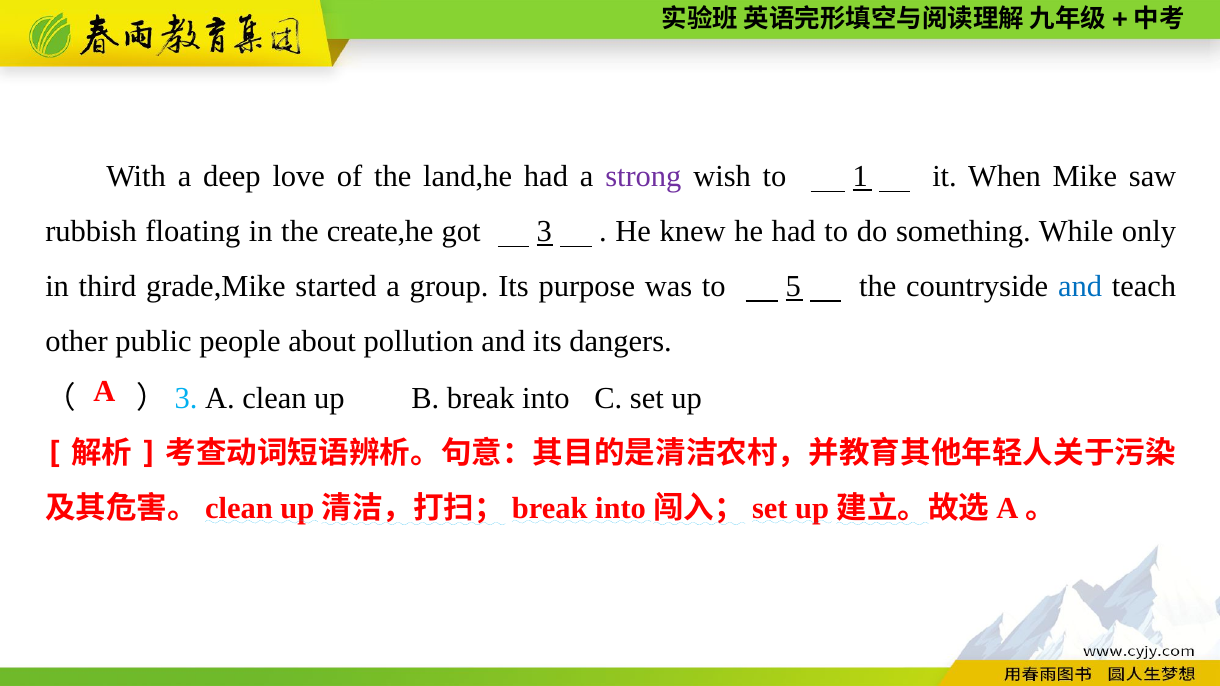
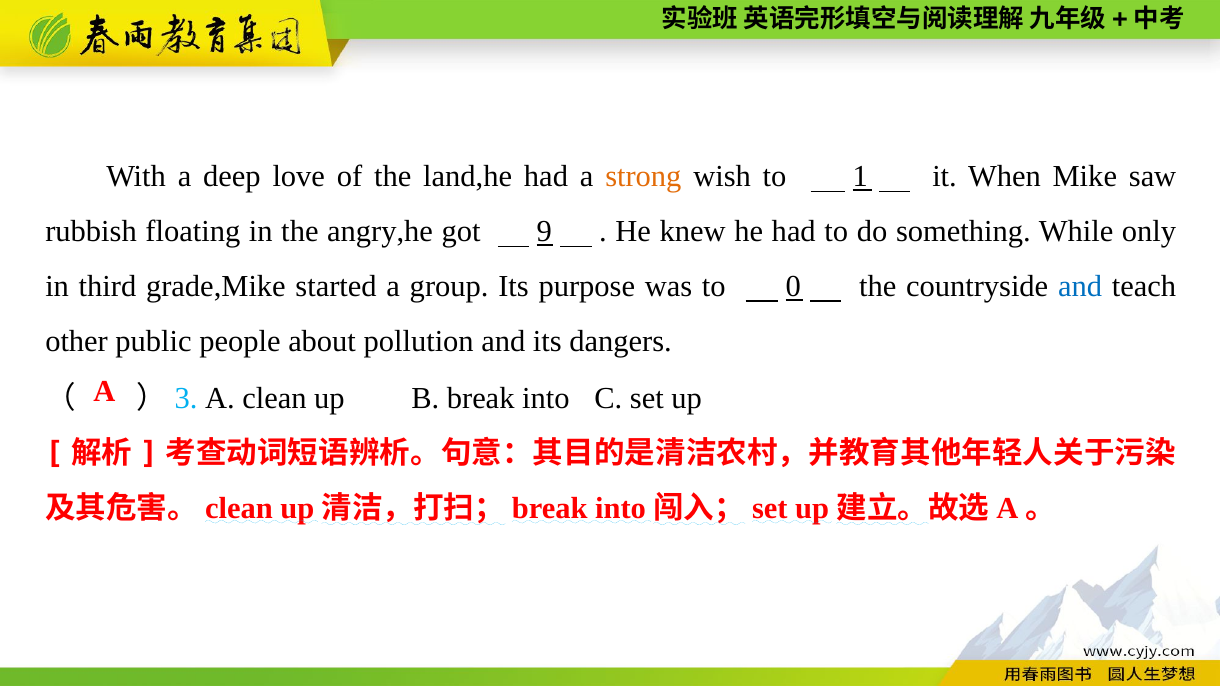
strong colour: purple -> orange (643, 177)
create,he: create,he -> angry,he (380, 232)
3: 3 -> 9 (544, 232)
5: 5 -> 0 (793, 287)
